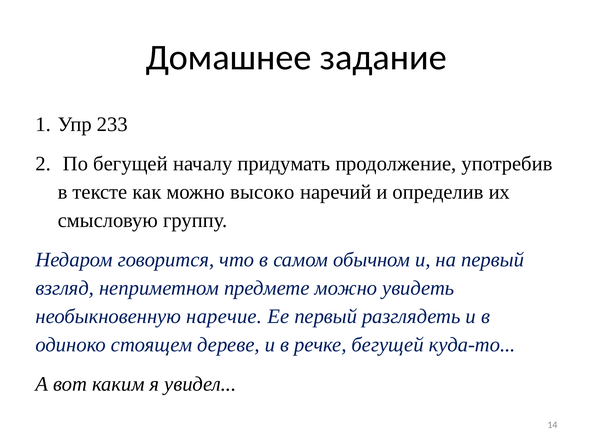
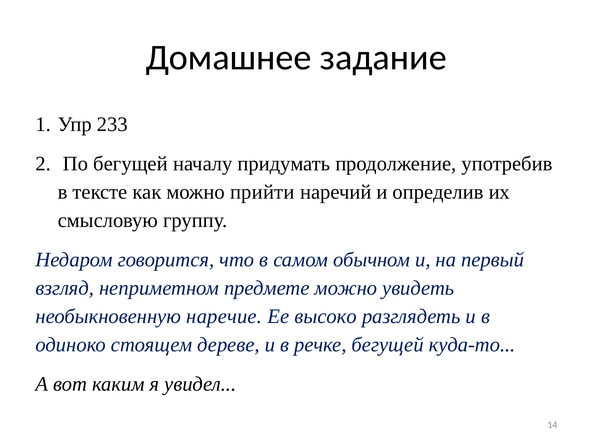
высоко: высоко -> прийти (262, 192)
Ее первый: первый -> высоко (326, 316)
